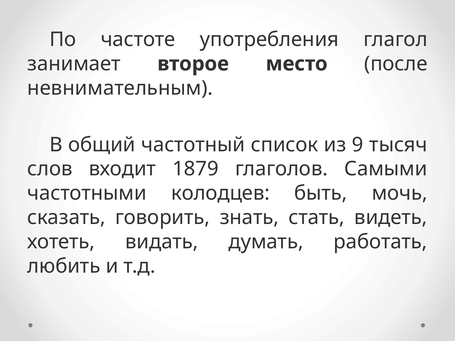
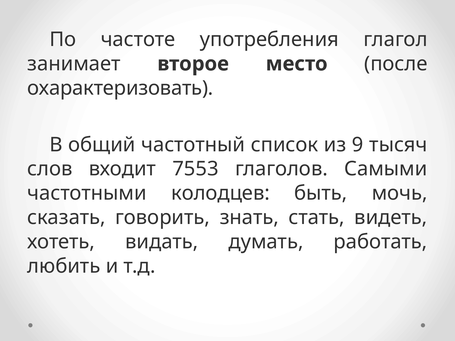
невнимательным: невнимательным -> охарактеризовать (120, 88)
1879: 1879 -> 7553 (196, 169)
